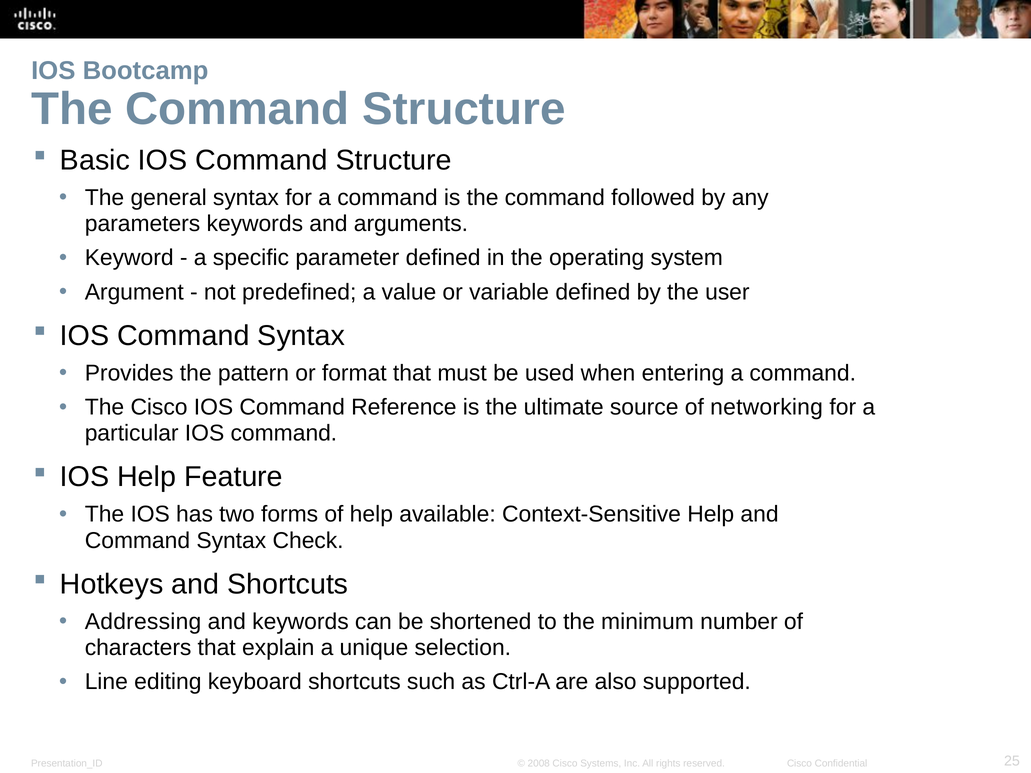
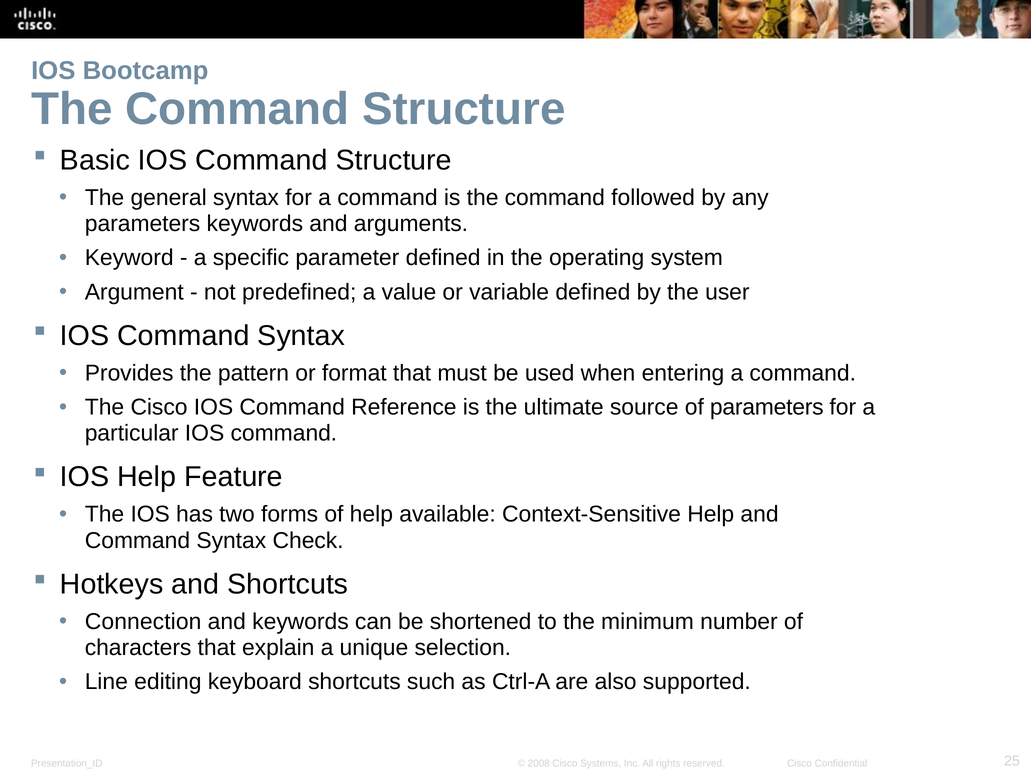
of networking: networking -> parameters (767, 407)
Addressing: Addressing -> Connection (143, 622)
